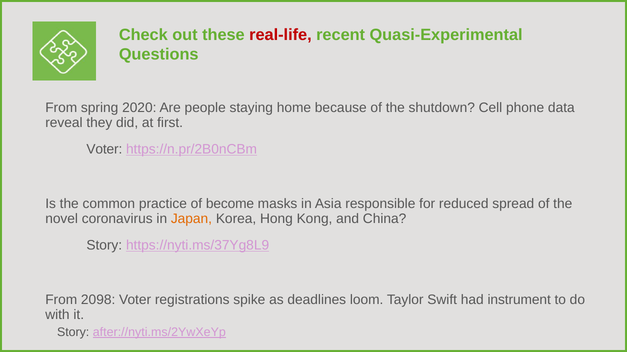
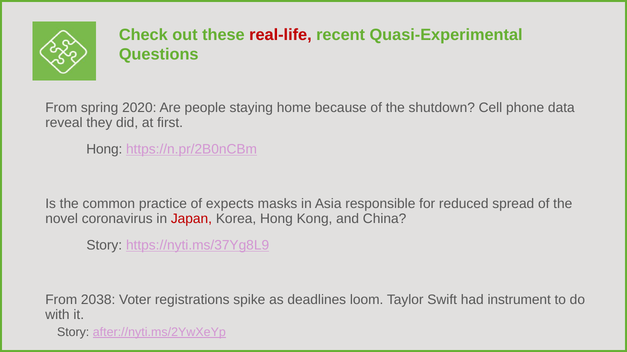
Voter: Voter -> Hong (104, 149)
become: become -> expects (230, 204)
Japan colour: orange -> red (191, 219)
2098: 2098 -> 2038 (98, 300)
